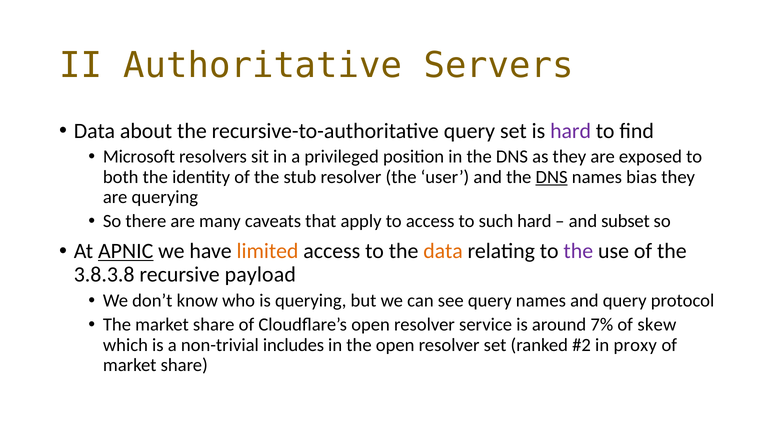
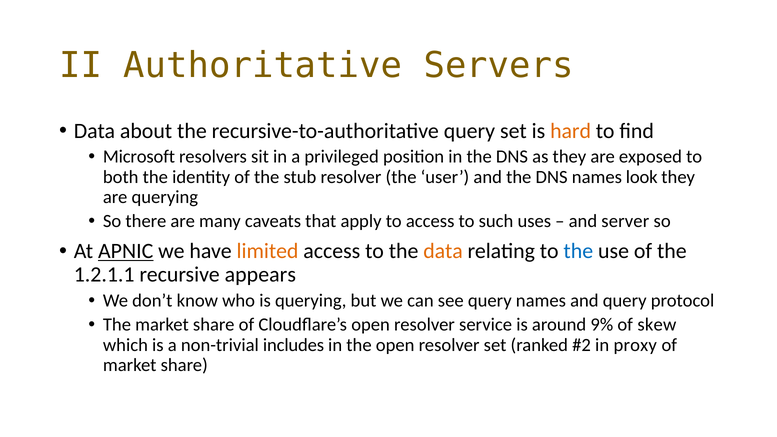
hard colour: purple -> orange (571, 131)
DNS underline: present -> none (552, 177)
bias: bias -> look (642, 177)
such hard: hard -> uses (534, 221)
subset: subset -> server (625, 221)
the colour: purple -> blue (578, 251)
3.8.3.8: 3.8.3.8 -> 1.2.1.1 (104, 275)
payload: payload -> appears (260, 275)
7%: 7% -> 9% (602, 325)
